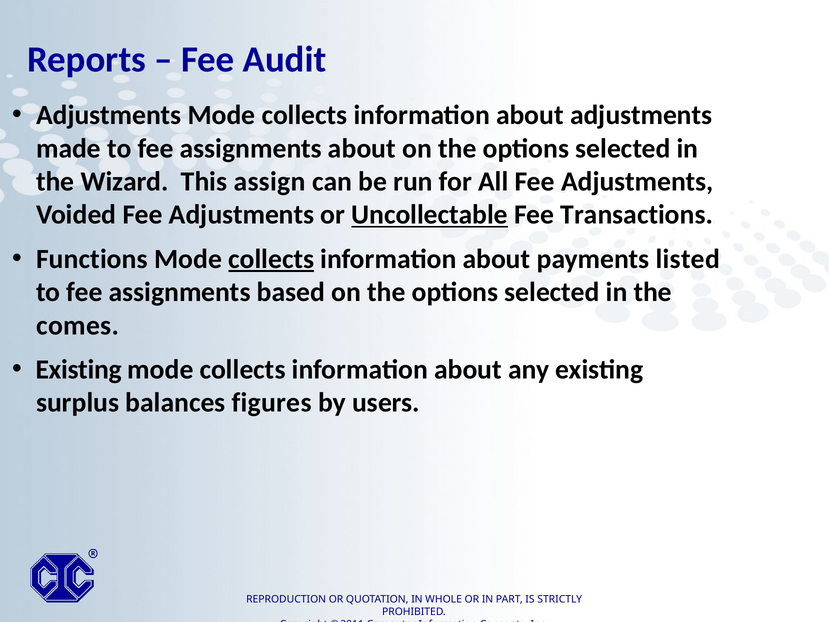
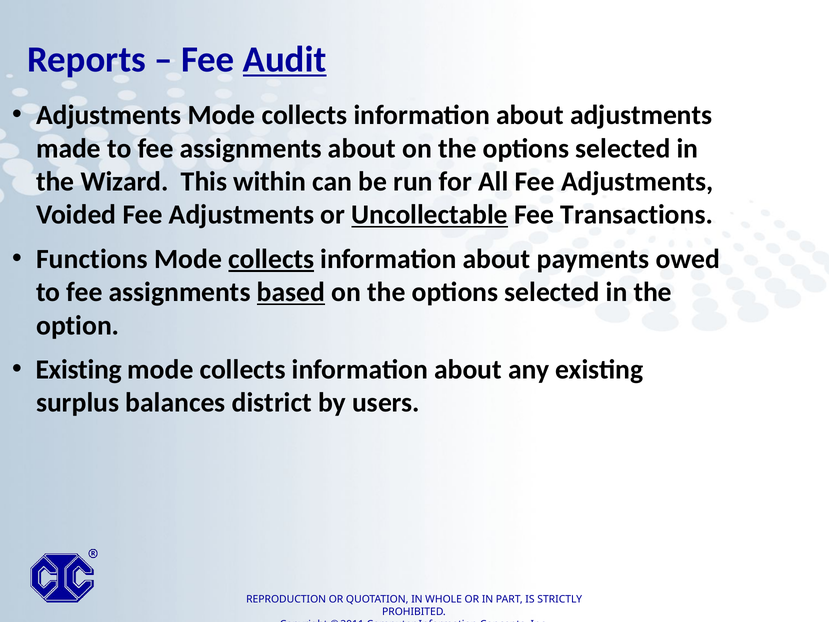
Audit underline: none -> present (285, 60)
assign: assign -> within (270, 182)
listed: listed -> owed (688, 259)
based underline: none -> present (291, 292)
comes: comes -> option (78, 325)
figures: figures -> district (272, 403)
